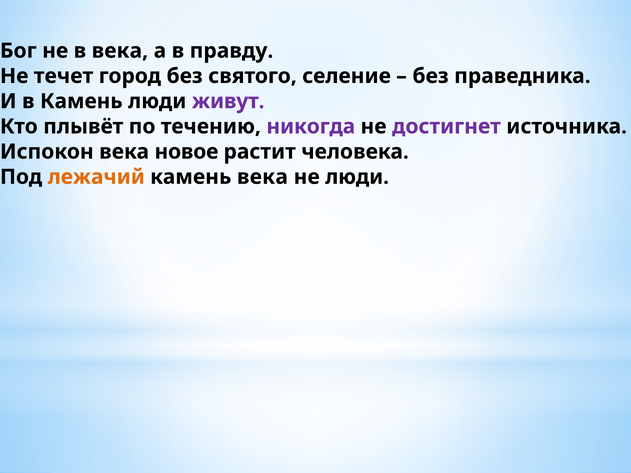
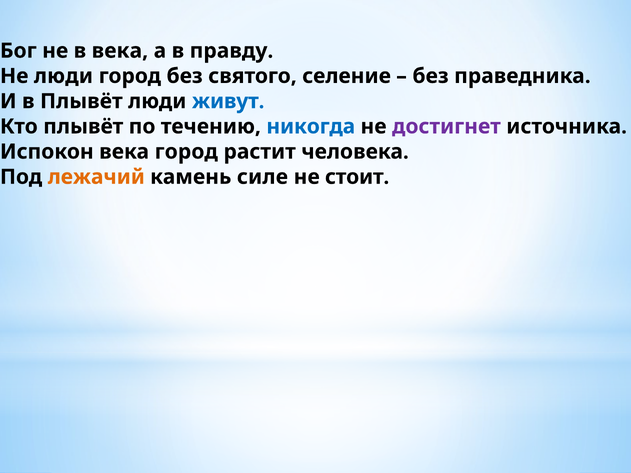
Не течет: течет -> люди (63, 76)
в Камень: Камень -> Плывёт (81, 101)
живут colour: purple -> blue (228, 101)
никогда colour: purple -> blue (311, 127)
века новое: новое -> город (186, 152)
камень века: века -> силе (262, 177)
не люди: люди -> стоит (357, 177)
